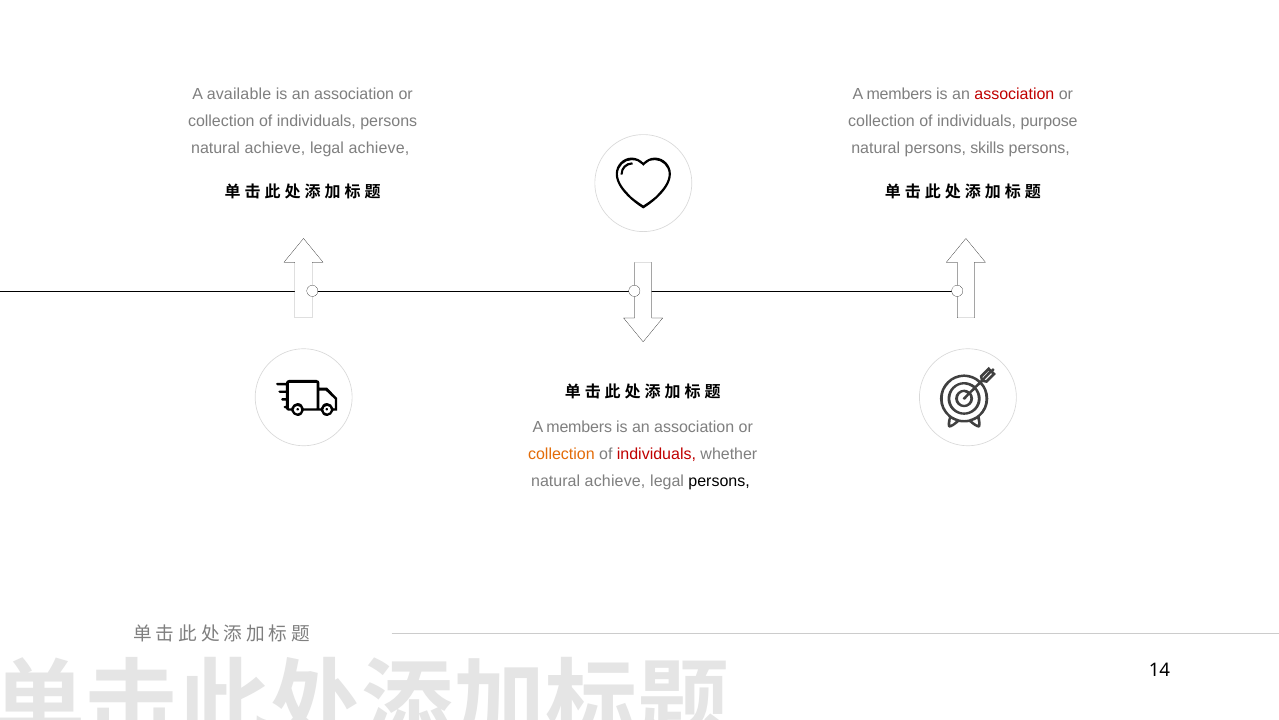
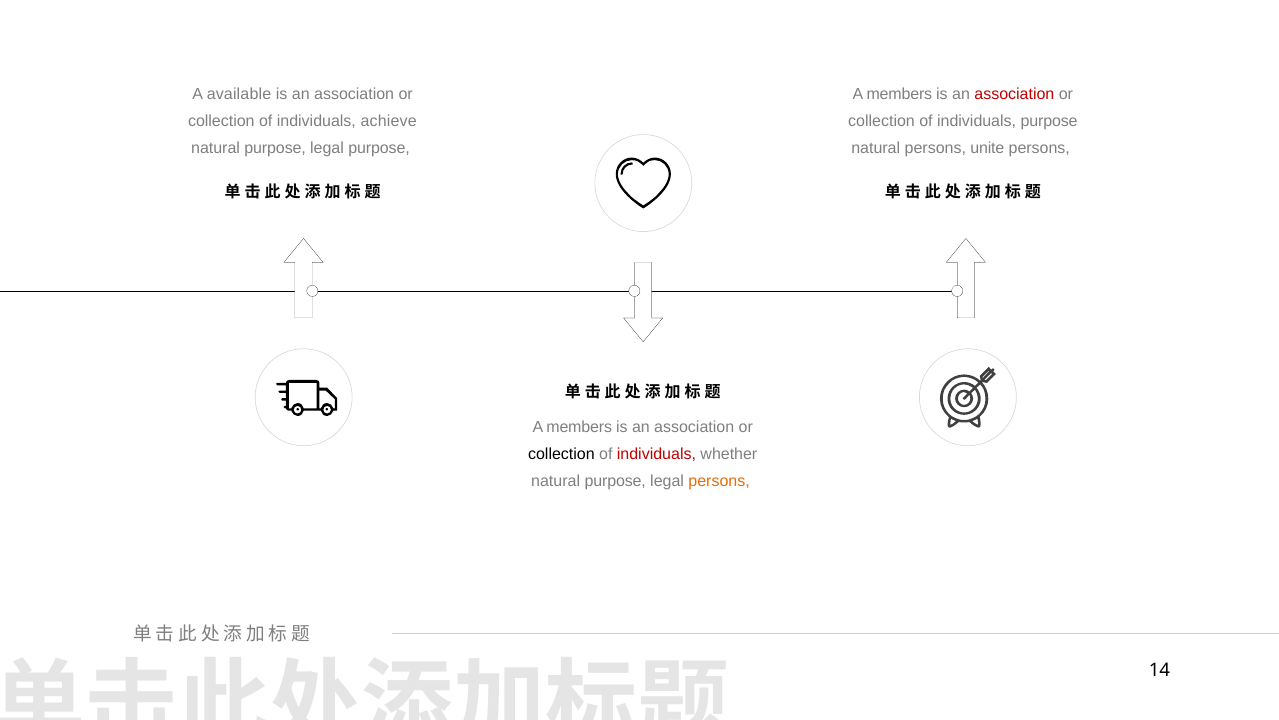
individuals persons: persons -> achieve (389, 121)
achieve: achieve -> purpose (275, 148)
legal achieve: achieve -> purpose (379, 148)
skills: skills -> unite (987, 148)
collection colour: orange -> black (561, 454)
achieve: achieve -> purpose (615, 481)
persons colour: black -> orange (719, 481)
